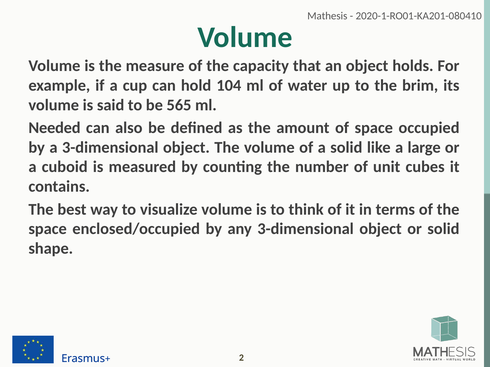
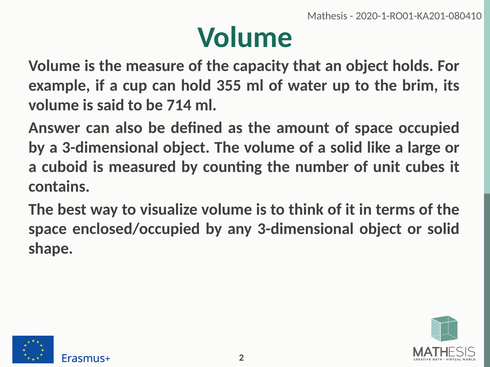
104: 104 -> 355 (229, 86)
565: 565 -> 714 (179, 105)
Needed: Needed -> Answer (54, 128)
